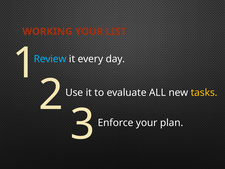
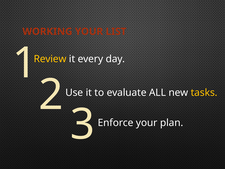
Review colour: light blue -> yellow (50, 59)
